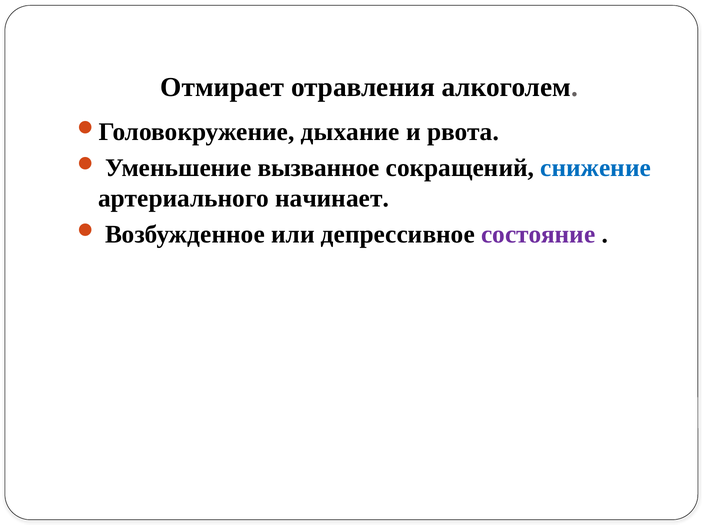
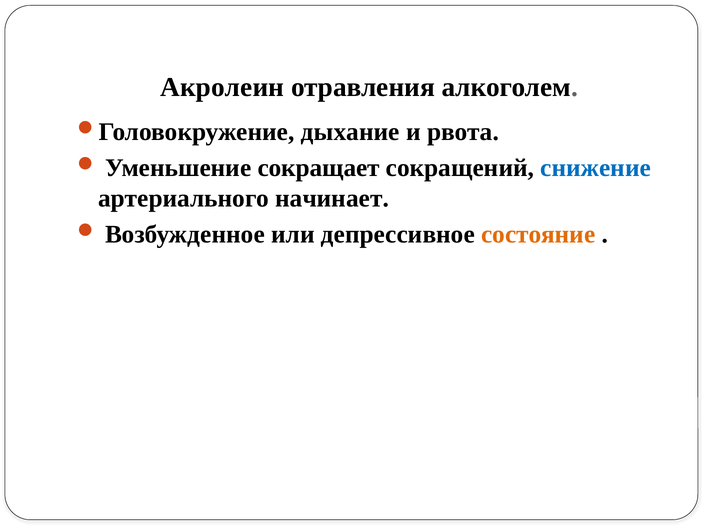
Отмирает: Отмирает -> Акролеин (222, 87)
вызванное: вызванное -> сокращает (319, 168)
состояние colour: purple -> orange (538, 234)
